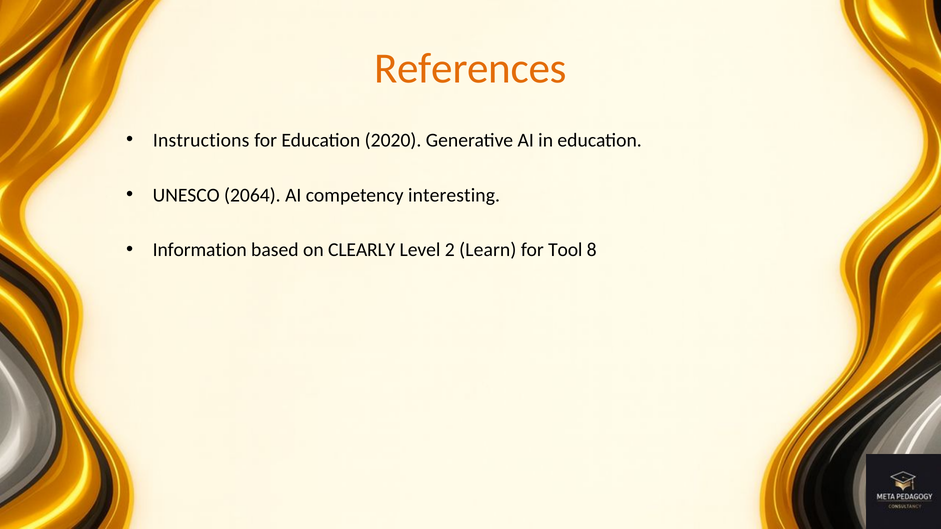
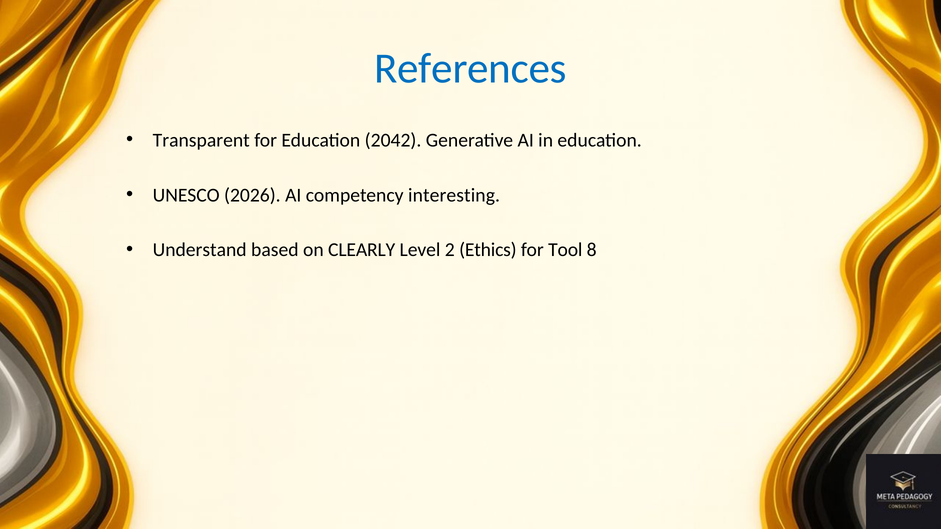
References colour: orange -> blue (471, 68)
Instructions: Instructions -> Transparent (201, 140)
2020: 2020 -> 2042 (393, 140)
2064: 2064 -> 2026 (252, 195)
Information: Information -> Understand (200, 250)
Learn: Learn -> Ethics (488, 250)
